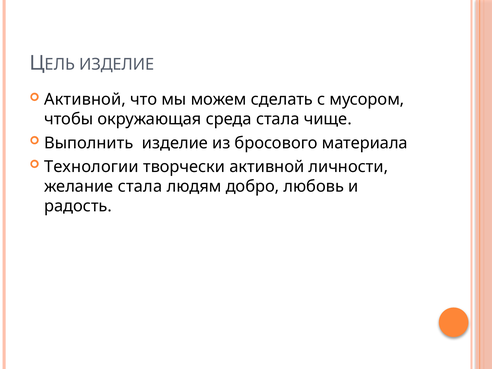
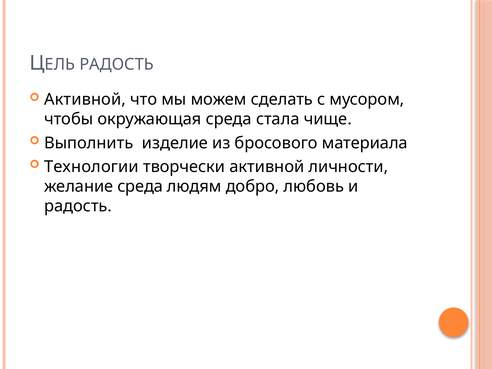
ИЗДЕЛИЕ: ИЗДЕЛИЕ -> РАДОСТЬ (117, 64)
желание стала: стала -> среда (140, 186)
